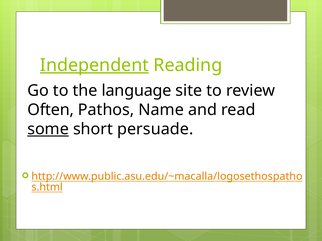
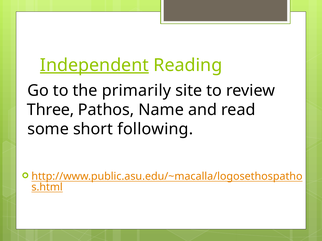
language: language -> primarily (136, 91)
Often: Often -> Three (51, 110)
some underline: present -> none (48, 129)
persuade: persuade -> following (155, 129)
